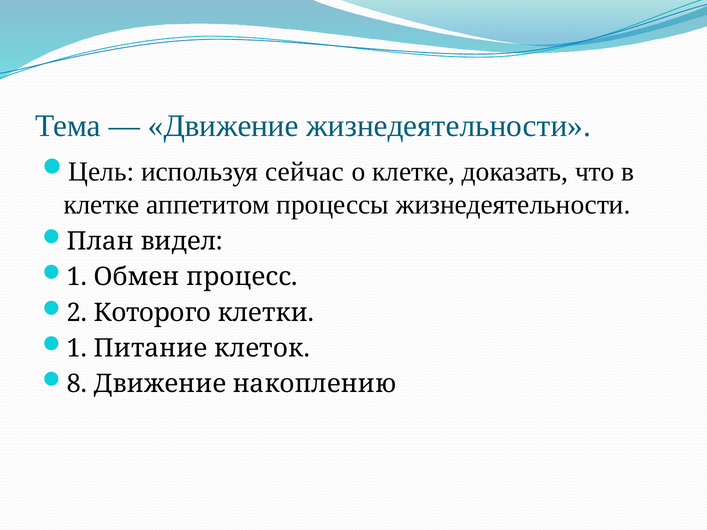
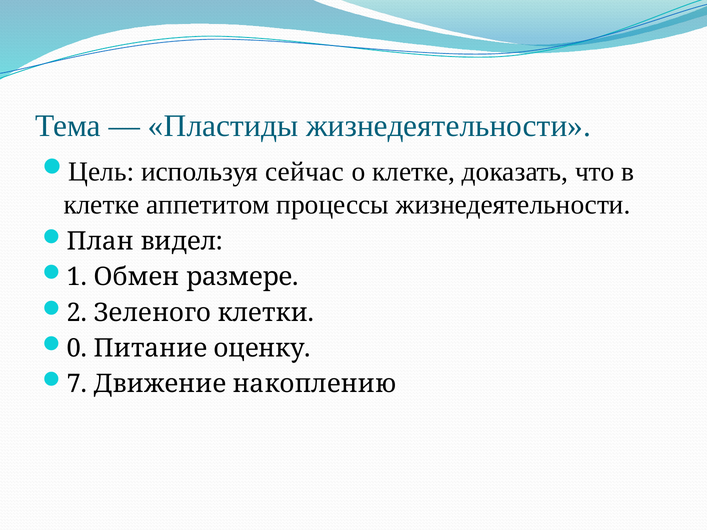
Движение: Движение -> Пластиды (223, 126)
процесс: процесс -> размере (242, 277)
Которого: Которого -> Зеленого (152, 313)
1: 1 -> 0 (77, 348)
клеток: клеток -> оценку (262, 348)
8: 8 -> 7 (77, 384)
